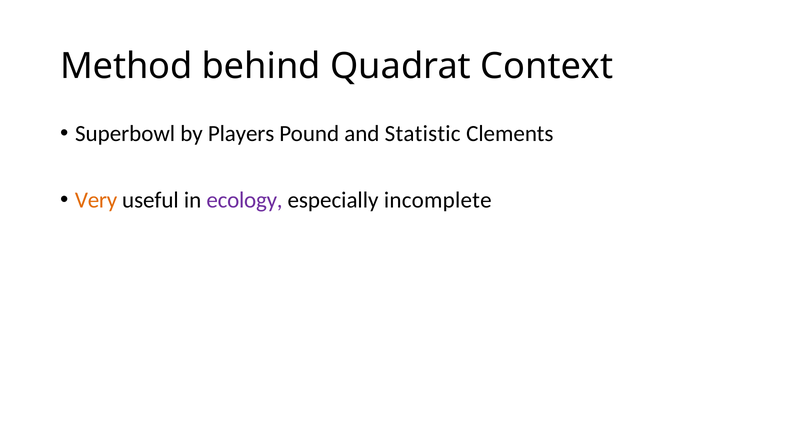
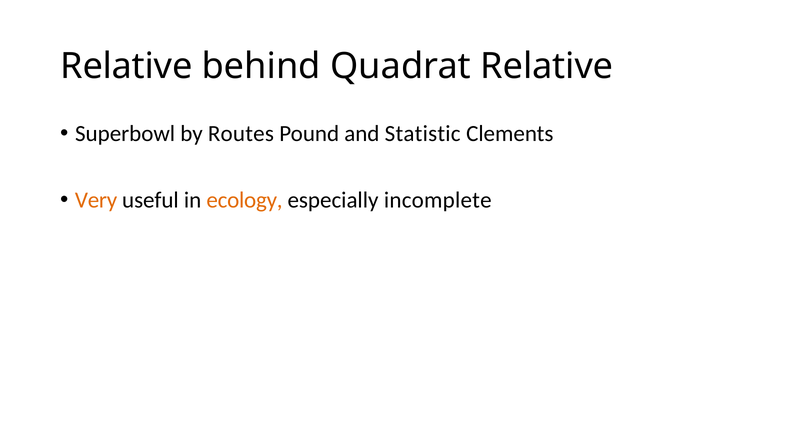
Method: Method -> Relative (126, 66)
Quadrat Context: Context -> Relative (547, 66)
Players: Players -> Routes (241, 134)
ecology colour: purple -> orange (245, 200)
